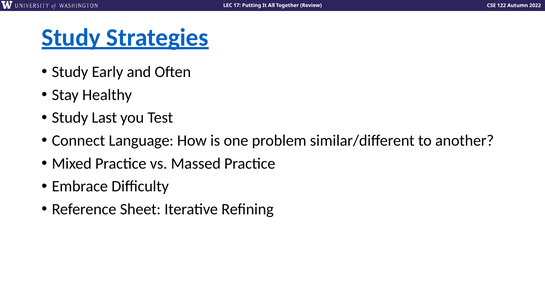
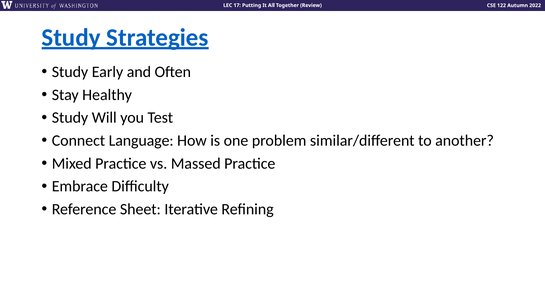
Last: Last -> Will (104, 118)
